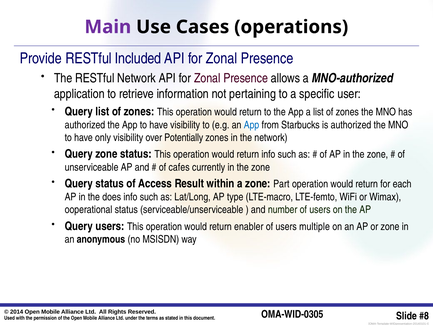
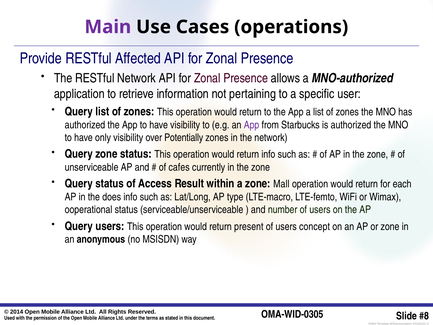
Included: Included -> Affected (138, 58)
App colour: blue -> purple (252, 125)
Part: Part -> Mall (281, 184)
enabler: enabler -> present (249, 226)
multiple: multiple -> concept (315, 226)
